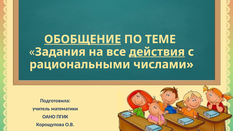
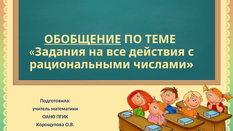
действия underline: present -> none (157, 52)
